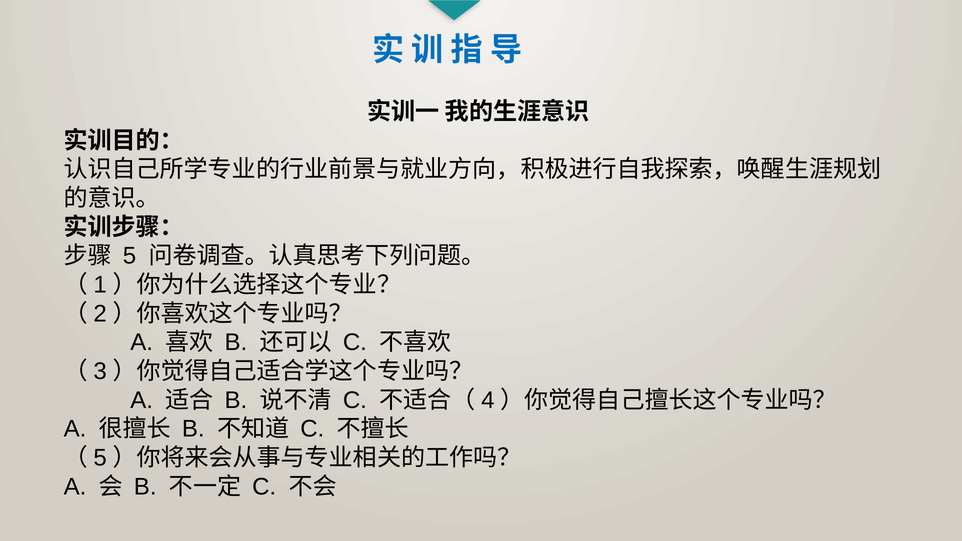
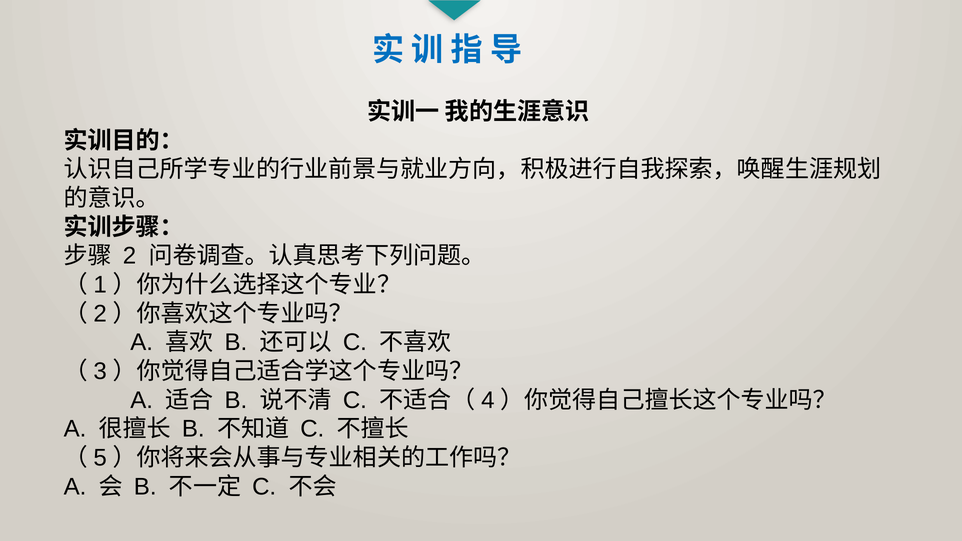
5: 5 -> 2 (129, 256)
